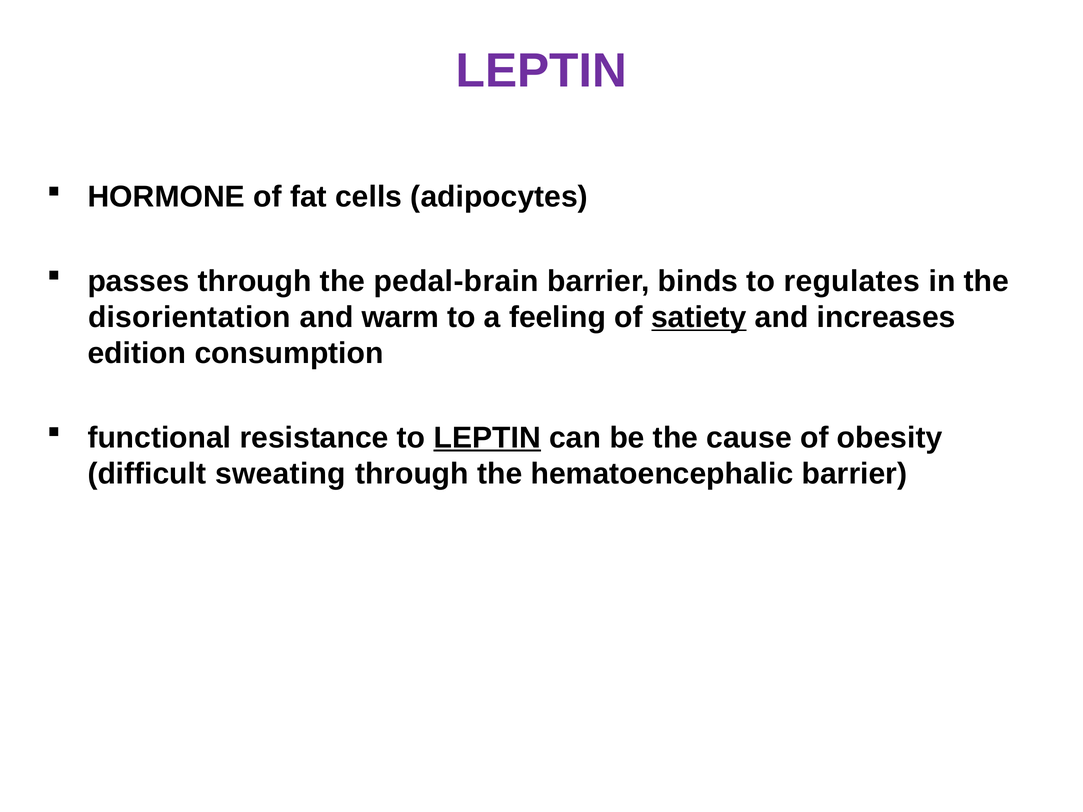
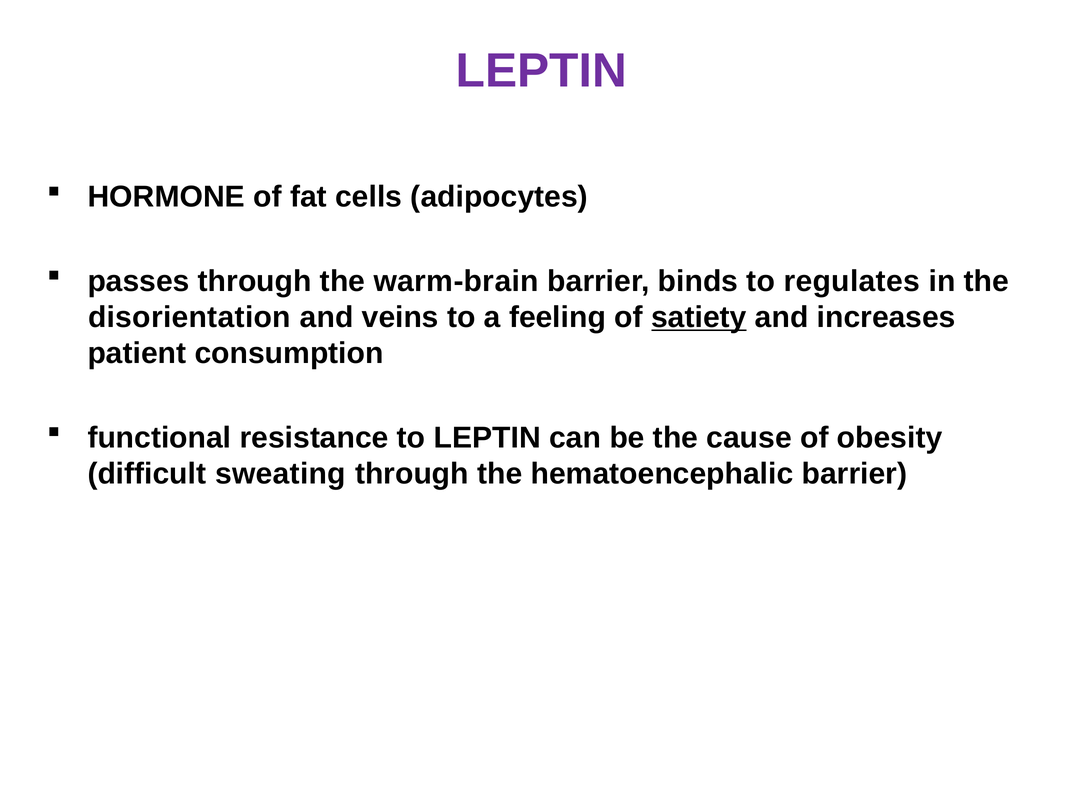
pedal-brain: pedal-brain -> warm-brain (456, 281)
warm: warm -> veins (400, 317)
edition: edition -> patient (137, 354)
LEPTIN underline: present -> none (487, 438)
